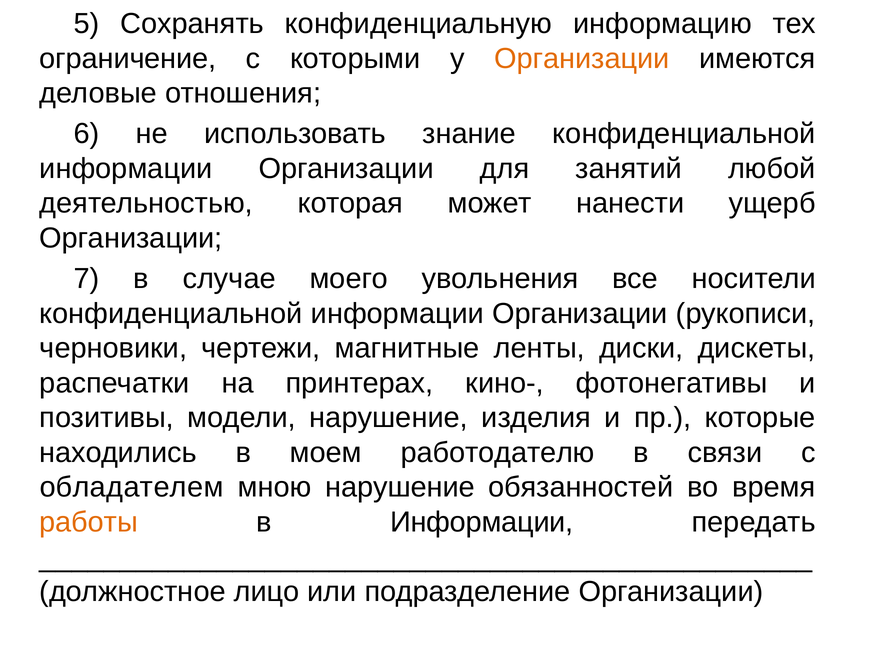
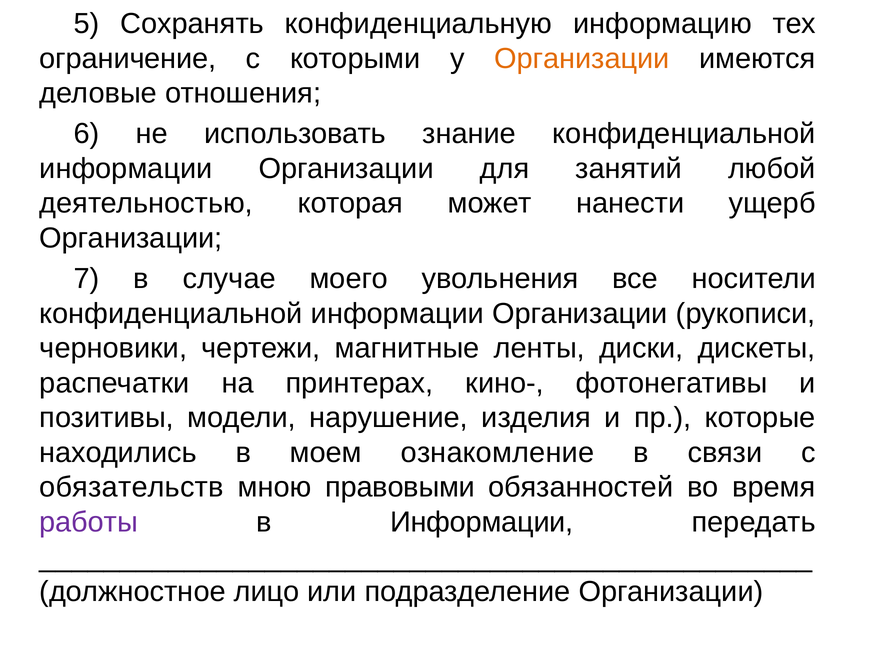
работодателю: работодателю -> ознакомление (498, 452)
обладателем: обладателем -> обязательств (132, 487)
мною нарушение: нарушение -> правовыми (400, 487)
работы colour: orange -> purple (89, 522)
